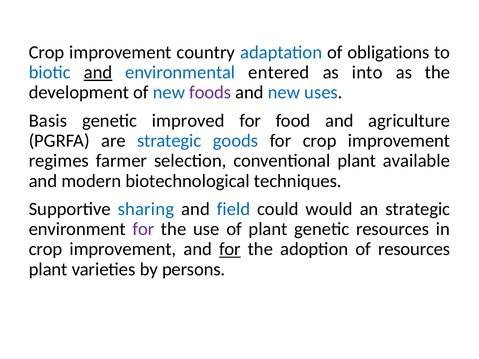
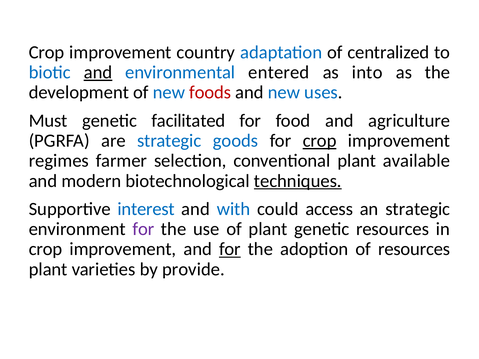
obligations: obligations -> centralized (388, 52)
foods colour: purple -> red (210, 93)
Basis: Basis -> Must (48, 121)
improved: improved -> facilitated (188, 121)
crop underline: none -> present (320, 141)
techniques underline: none -> present (298, 181)
sharing: sharing -> interest (146, 209)
field: field -> with (234, 209)
would: would -> access (329, 209)
persons: persons -> provide (193, 269)
